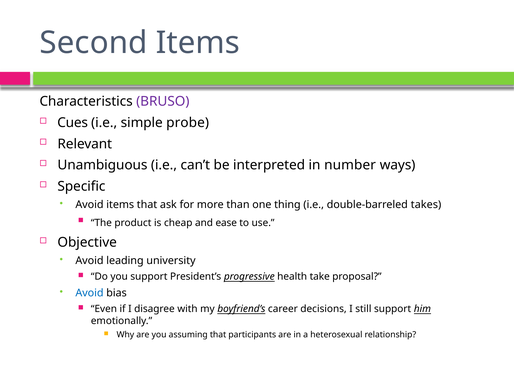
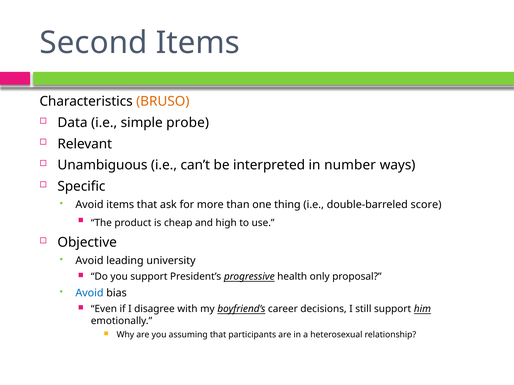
BRUSO colour: purple -> orange (163, 102)
Cues: Cues -> Data (73, 123)
takes: takes -> score (426, 205)
ease: ease -> high (226, 223)
take: take -> only (320, 277)
